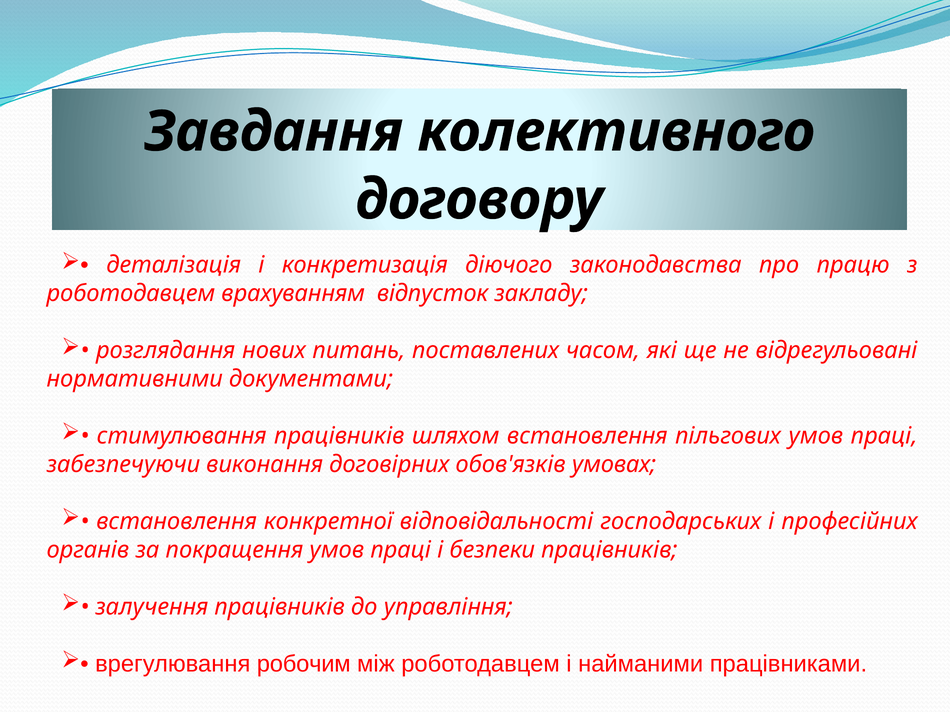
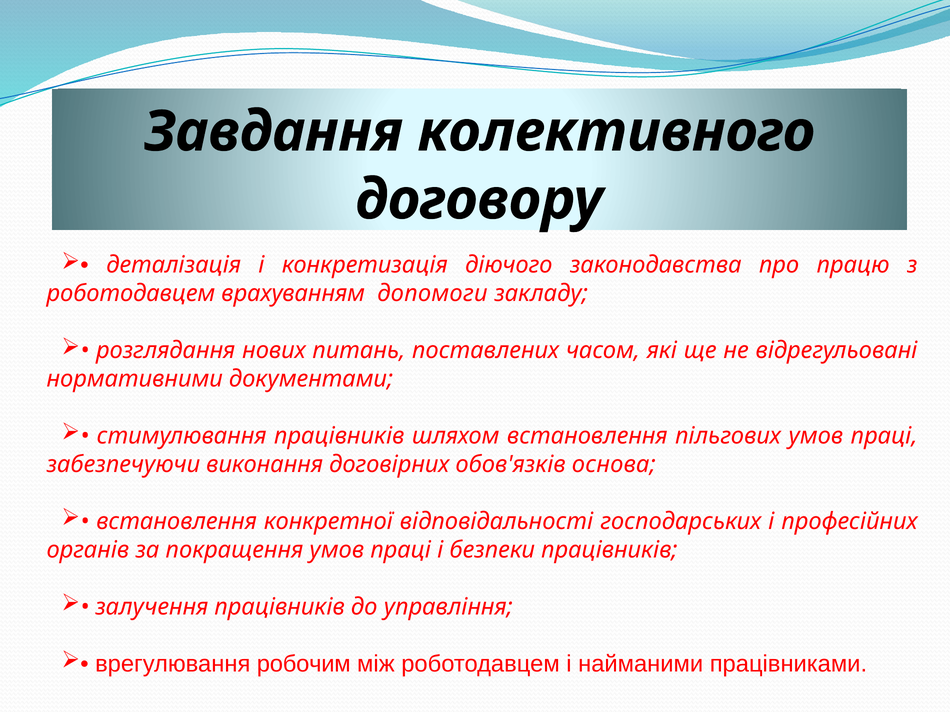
відпусток: відпусток -> допомоги (432, 294)
умовах: умовах -> основа (614, 465)
